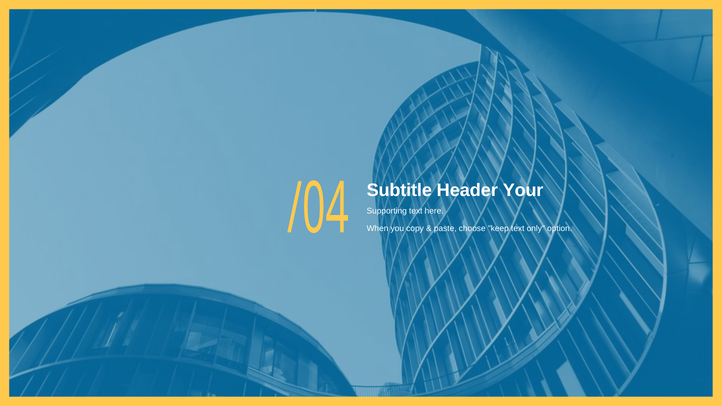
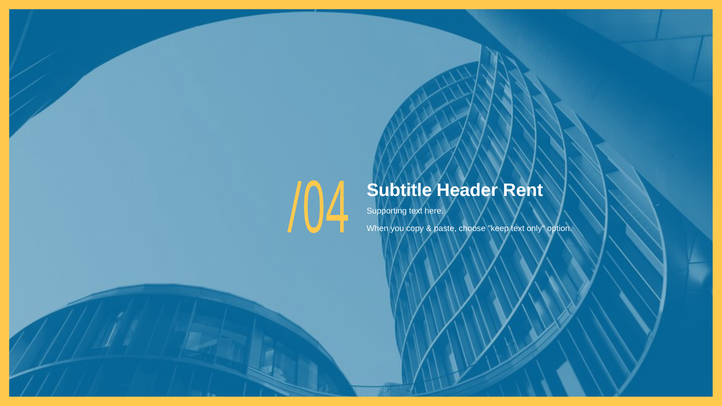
Your: Your -> Rent (523, 190)
